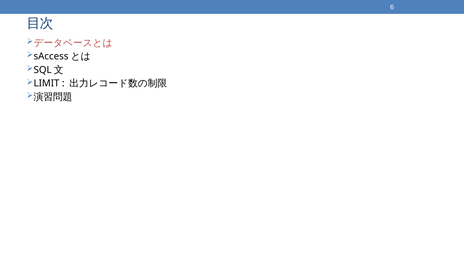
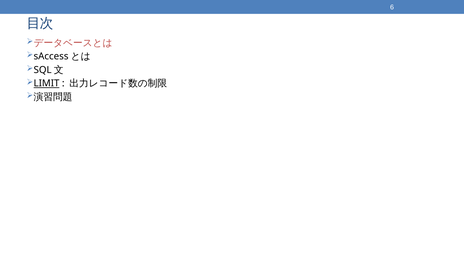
LIMIT underline: none -> present (47, 83)
